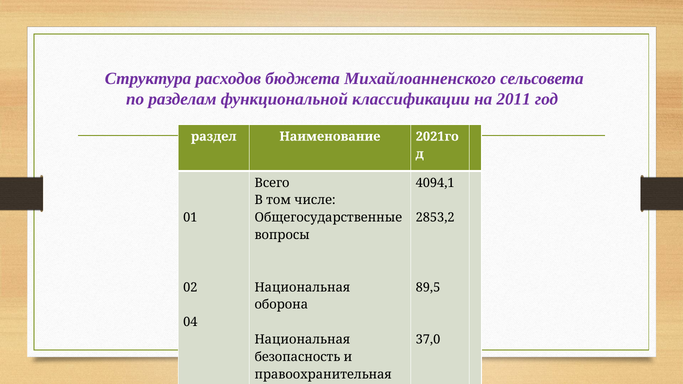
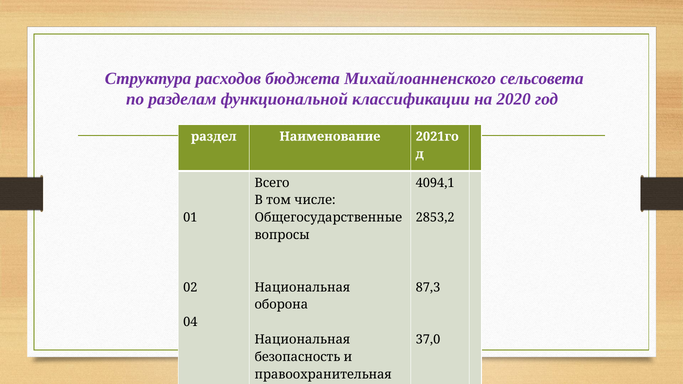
2011: 2011 -> 2020 (514, 99)
89,5: 89,5 -> 87,3 (428, 287)
